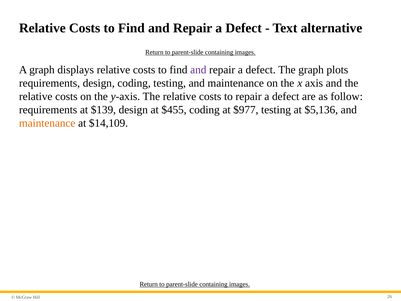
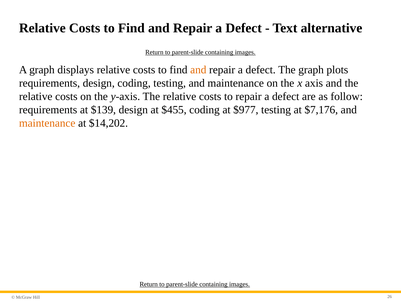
and colour: purple -> orange (198, 70)
$5,136: $5,136 -> $7,176 (321, 110)
$14,109: $14,109 -> $14,202 (109, 123)
